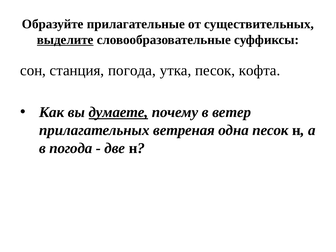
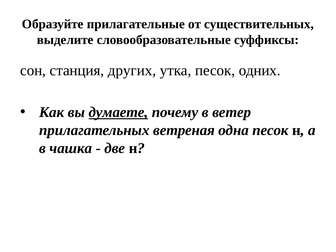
выделите underline: present -> none (65, 40)
станция погода: погода -> других (132, 70)
кофта: кофта -> одних (260, 70)
в погода: погода -> чашка (71, 148)
